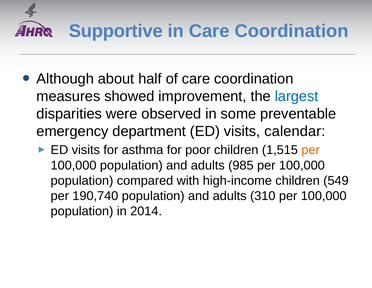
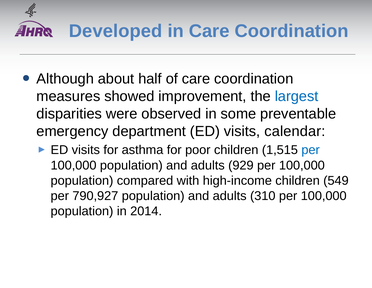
Supportive: Supportive -> Developed (116, 31)
per colour: orange -> blue (311, 150)
985: 985 -> 929 (241, 165)
190,740: 190,740 -> 790,927 (95, 195)
